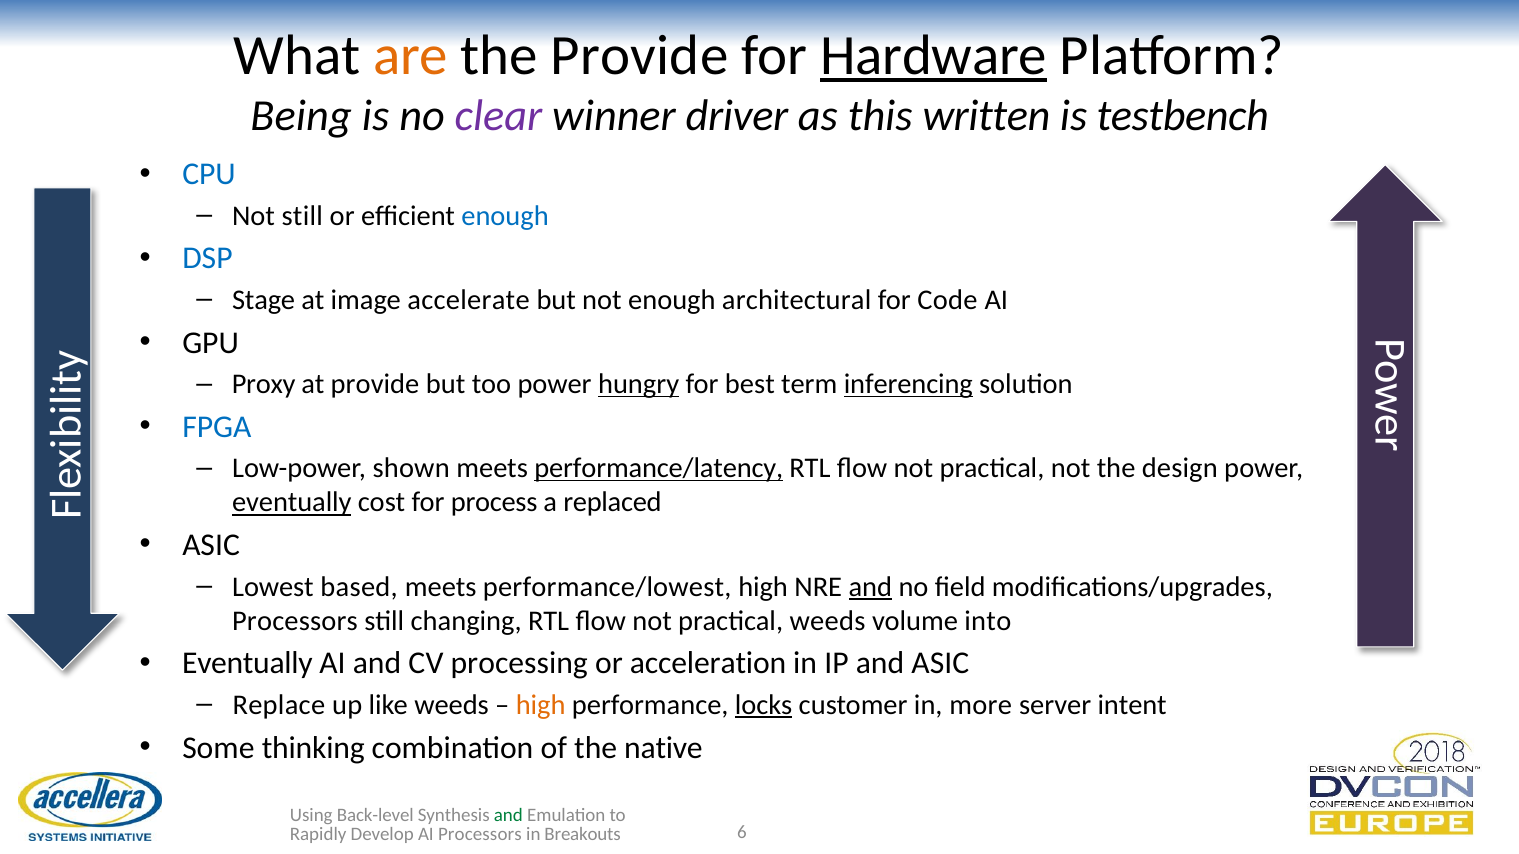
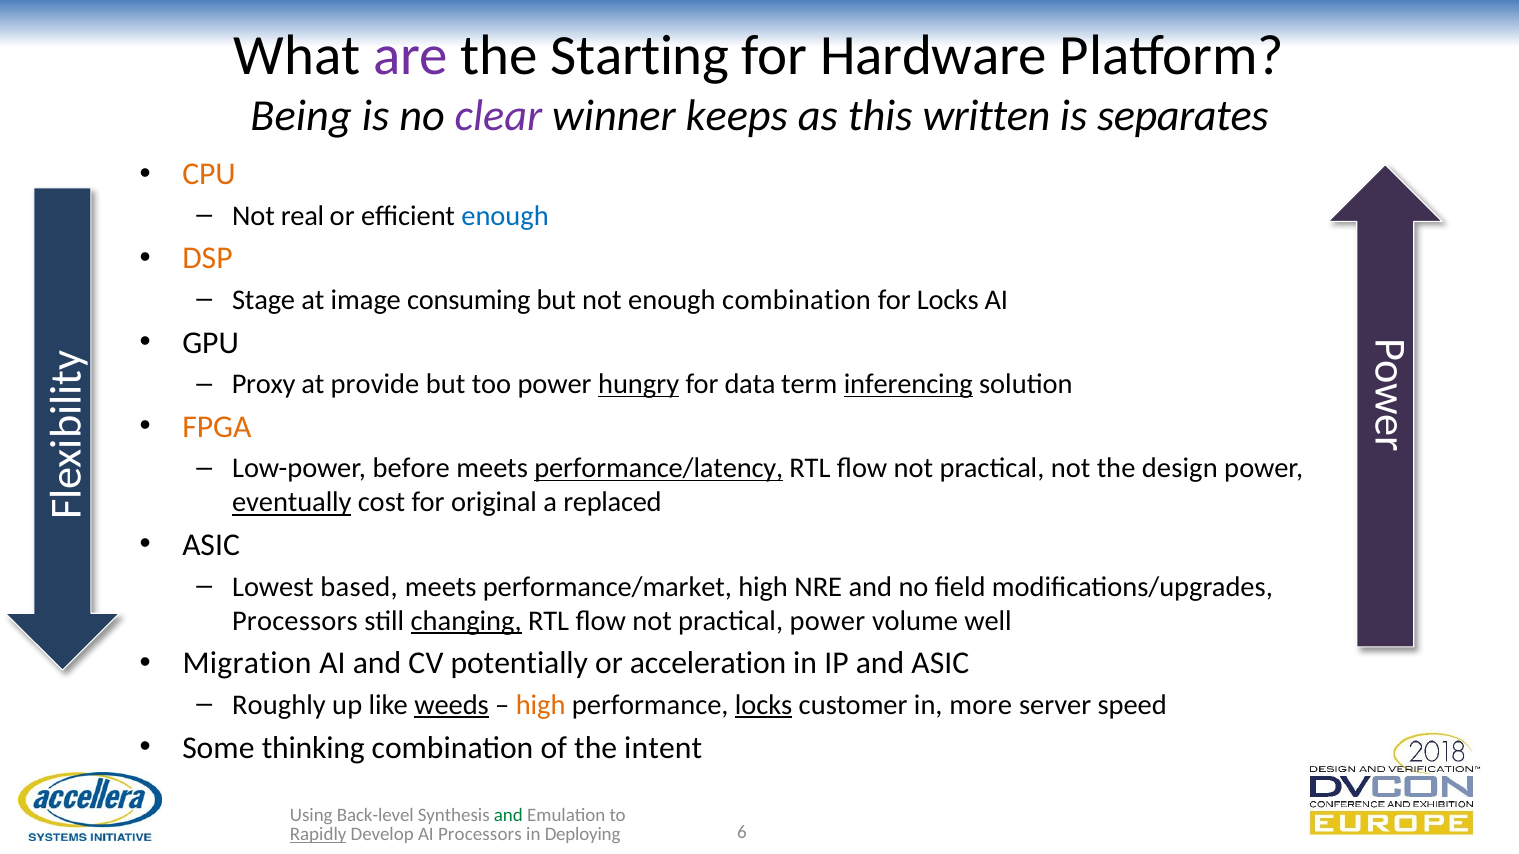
are colour: orange -> purple (410, 56)
the Provide: Provide -> Starting (640, 56)
Hardware underline: present -> none (934, 56)
driver: driver -> keeps (737, 115)
testbench: testbench -> separates (1183, 115)
CPU colour: blue -> orange (209, 174)
Not still: still -> real (303, 216)
DSP colour: blue -> orange (207, 259)
accelerate: accelerate -> consuming (469, 300)
enough architectural: architectural -> combination (797, 300)
for Code: Code -> Locks (948, 300)
best: best -> data (750, 384)
FPGA colour: blue -> orange (217, 427)
shown: shown -> before (411, 469)
process: process -> original (494, 503)
performance/lowest: performance/lowest -> performance/market (607, 587)
and underline: present -> none (870, 587)
changing underline: none -> present (466, 621)
practical weeds: weeds -> power (827, 621)
into: into -> well (988, 621)
Eventually: Eventually -> Migration (247, 664)
processing: processing -> potentially (519, 664)
Replace: Replace -> Roughly (279, 705)
weeds underline: none -> present (452, 705)
intent: intent -> speed (1132, 705)
native: native -> intent (663, 748)
Rapidly underline: none -> present (318, 835)
Breakouts: Breakouts -> Deploying (583, 835)
